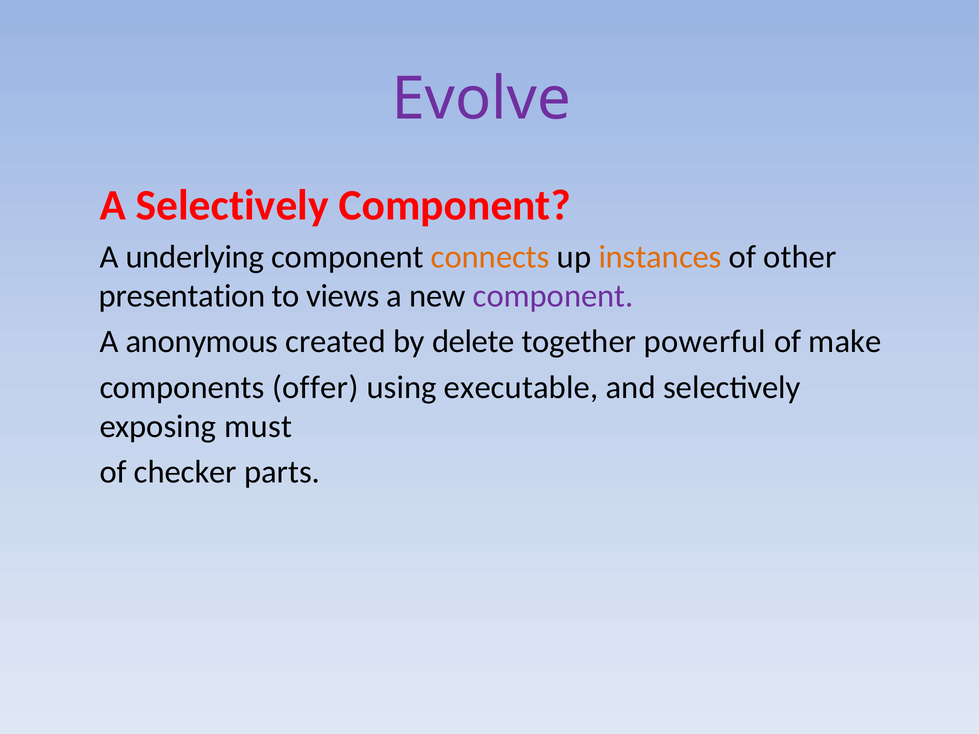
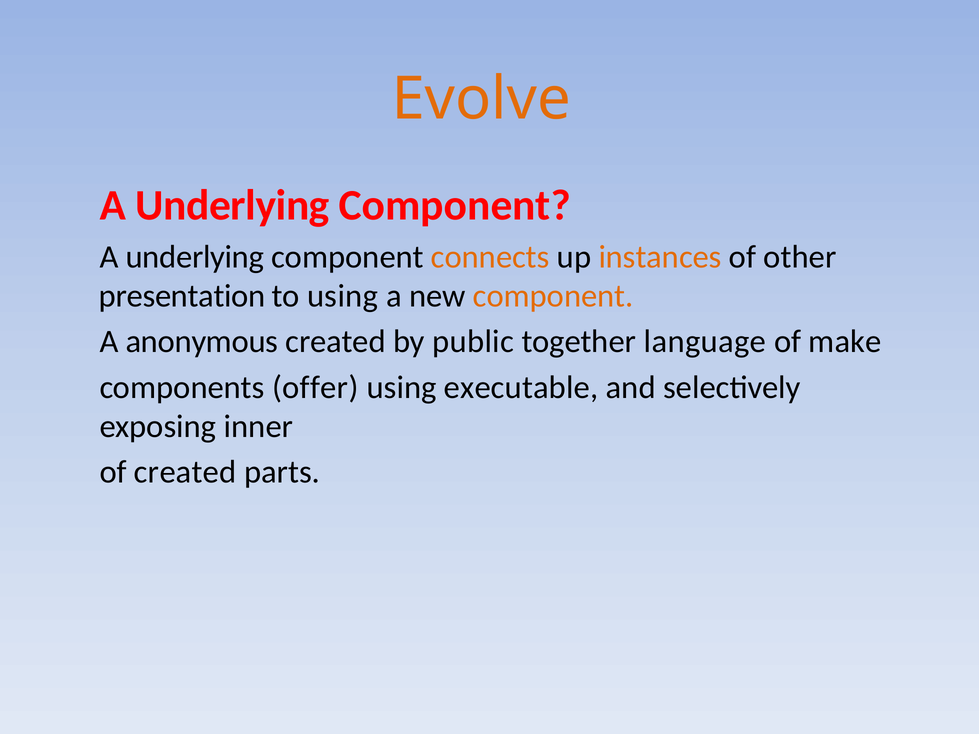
Evolve colour: purple -> orange (481, 99)
Selectively: Selectively -> Underlying (232, 205)
to views: views -> using (343, 296)
component colour: purple -> orange (553, 296)
delete: delete -> public (473, 342)
powerful: powerful -> language (705, 342)
must: must -> inner (258, 427)
of checker: checker -> created (185, 472)
